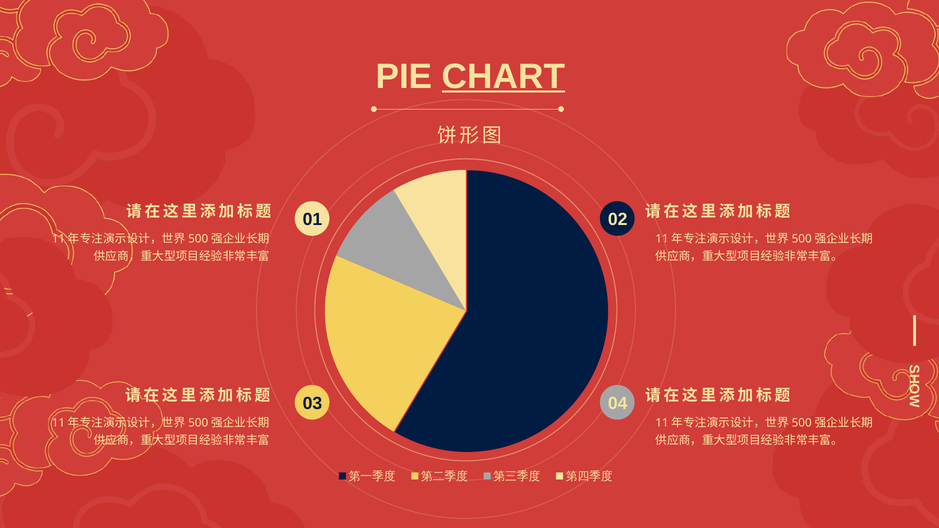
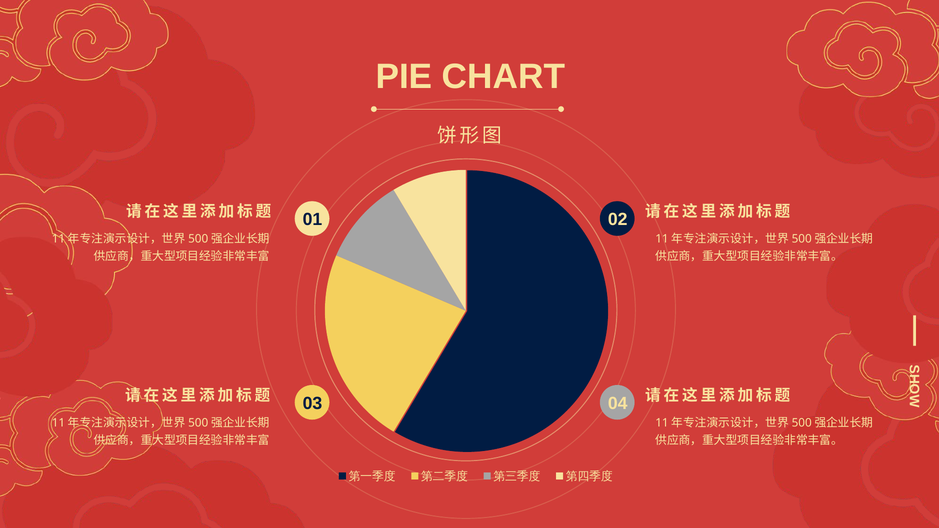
CHART underline: present -> none (503, 76)
